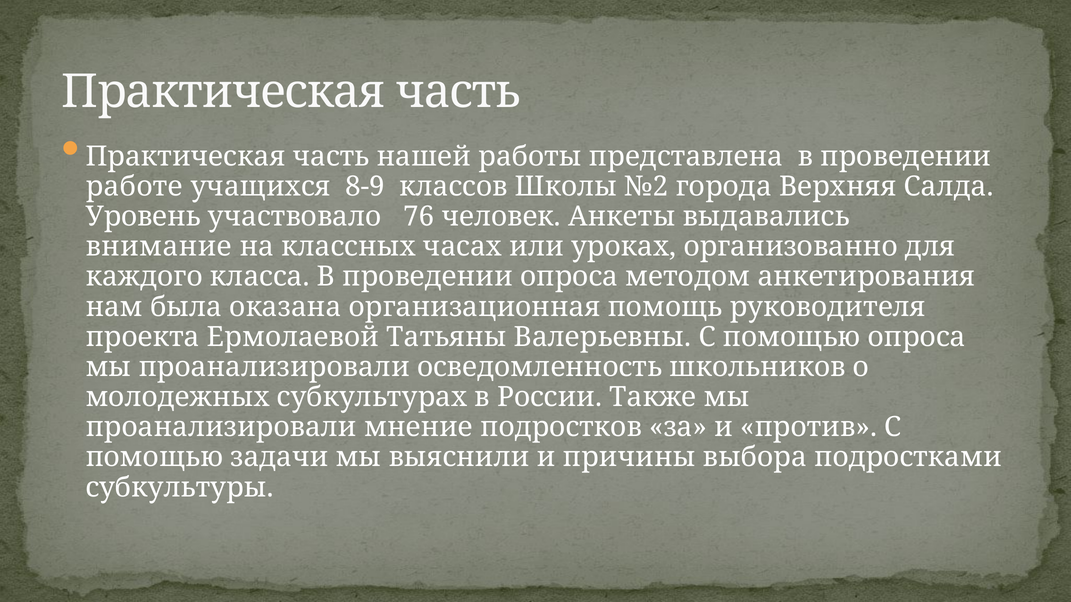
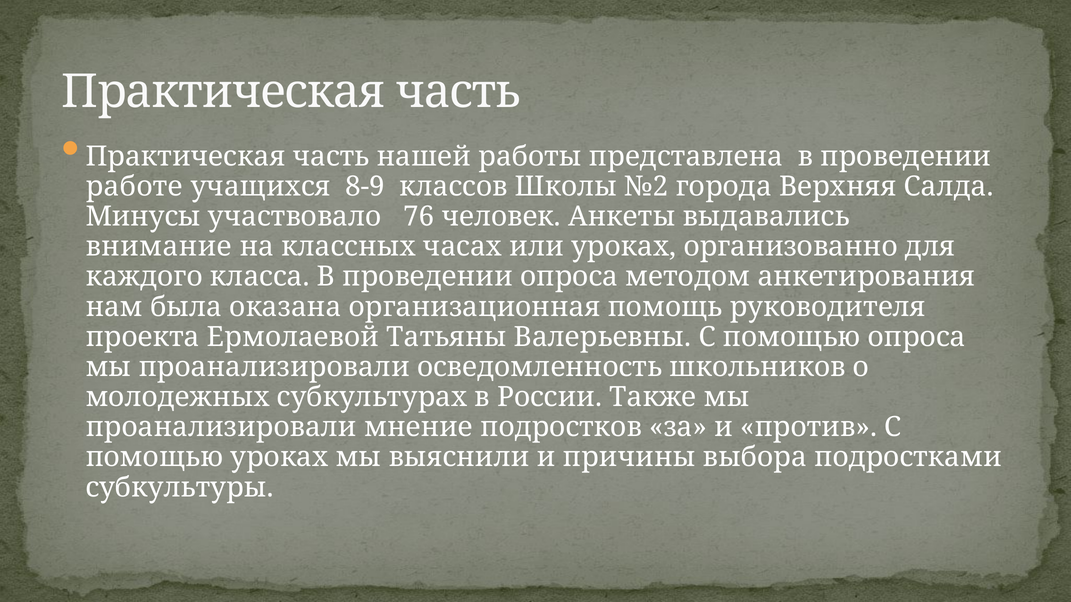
Уровень: Уровень -> Минусы (143, 217)
помощью задачи: задачи -> уроках (279, 458)
